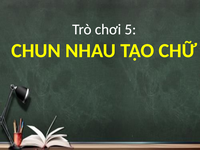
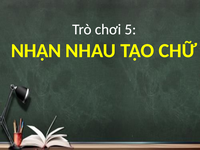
CHUN: CHUN -> NHẬN (36, 51)
